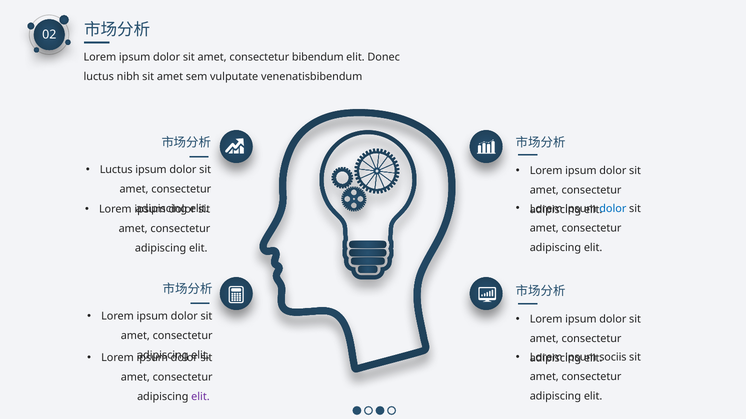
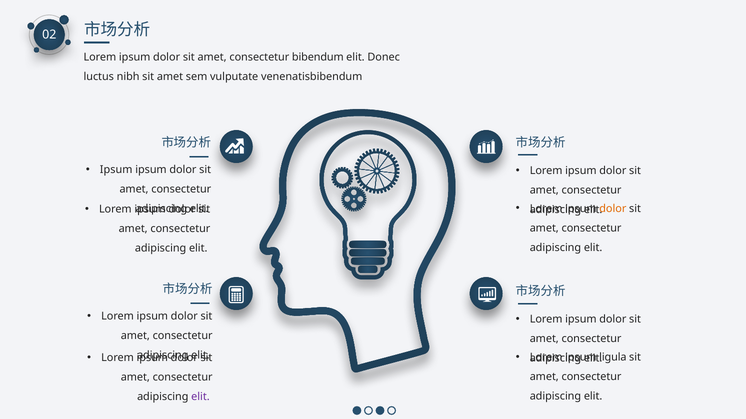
Luctus: Luctus -> Ipsum (116, 170)
dolor colour: blue -> orange (613, 209)
sociis: sociis -> ligula (613, 358)
